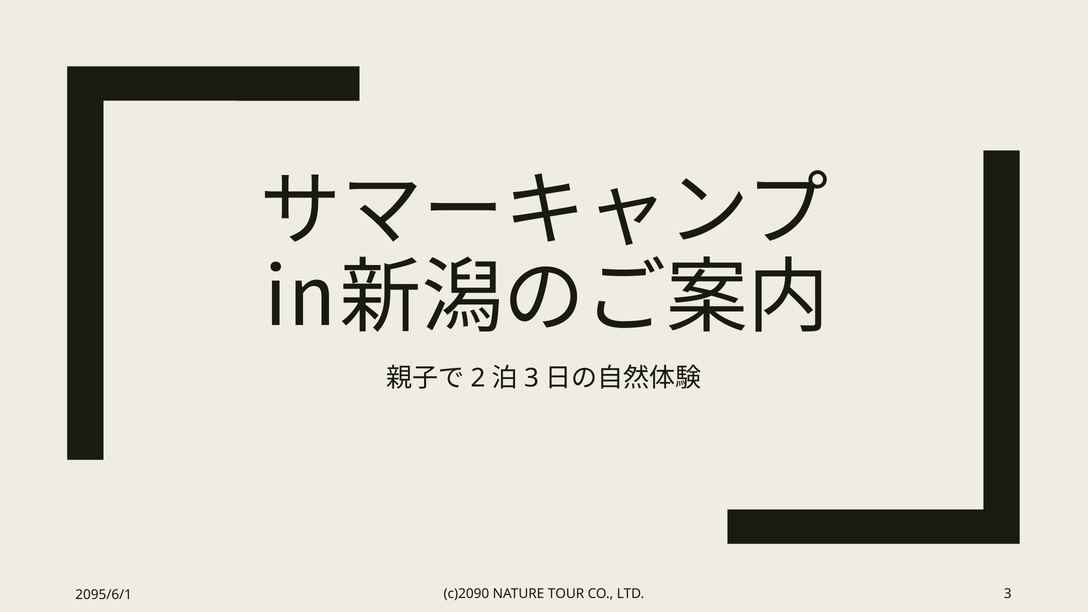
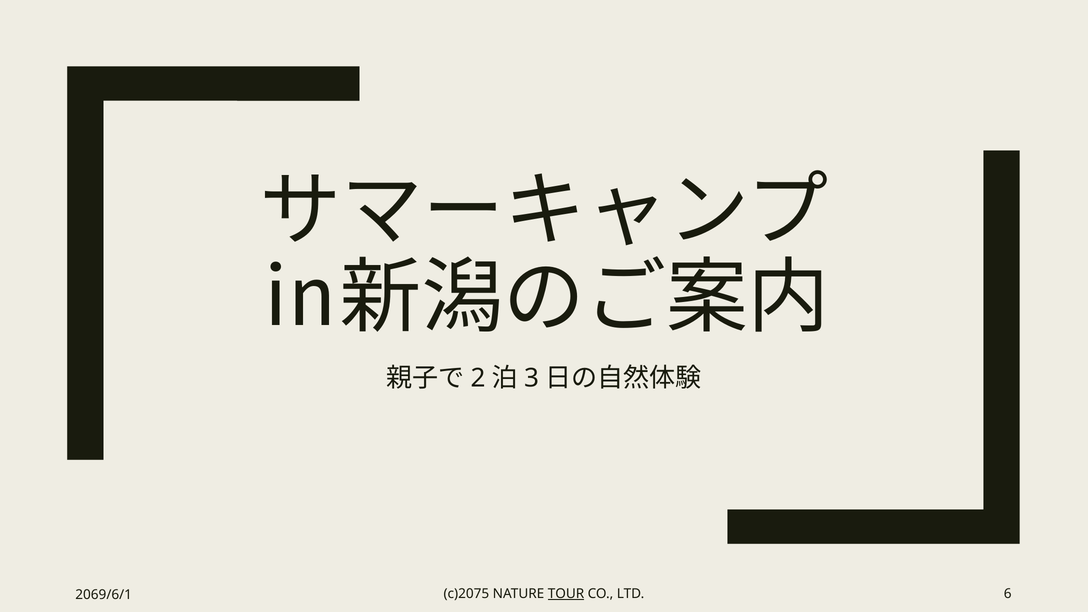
c)2090: c)2090 -> c)2075 (466, 594)
TOUR underline: none -> present (566, 594)
LTD 3: 3 -> 6 (1008, 594)
2095/6/1: 2095/6/1 -> 2069/6/1 (104, 595)
